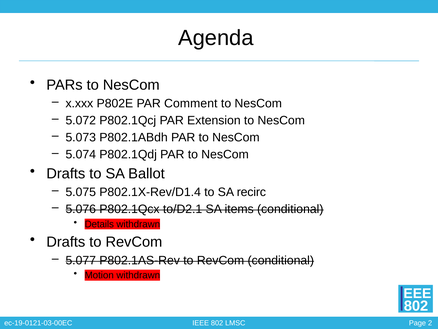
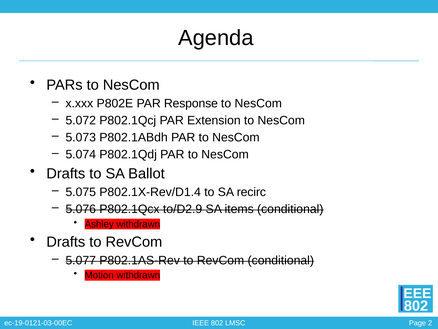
Comment: Comment -> Response (191, 103)
to/D2.1: to/D2.1 -> to/D2.9 (183, 209)
Details: Details -> Ashley (99, 224)
